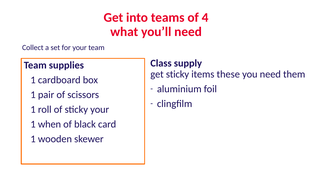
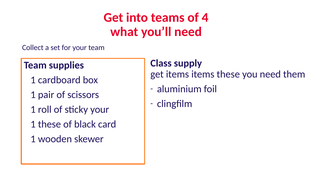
get sticky: sticky -> items (177, 74)
1 when: when -> these (49, 124)
